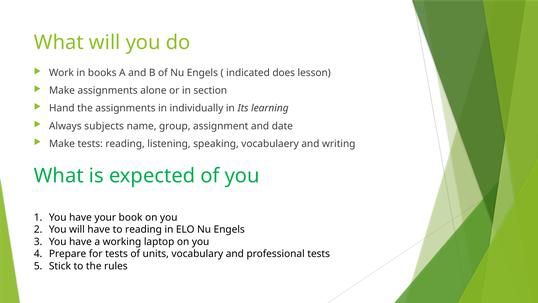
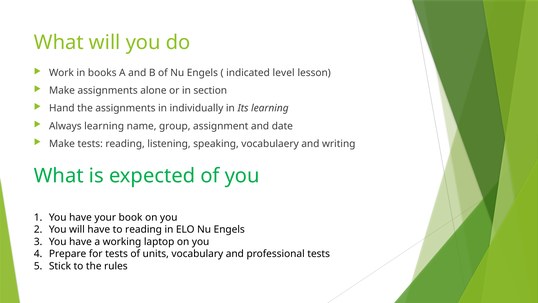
does: does -> level (284, 73)
Always subjects: subjects -> learning (104, 126)
